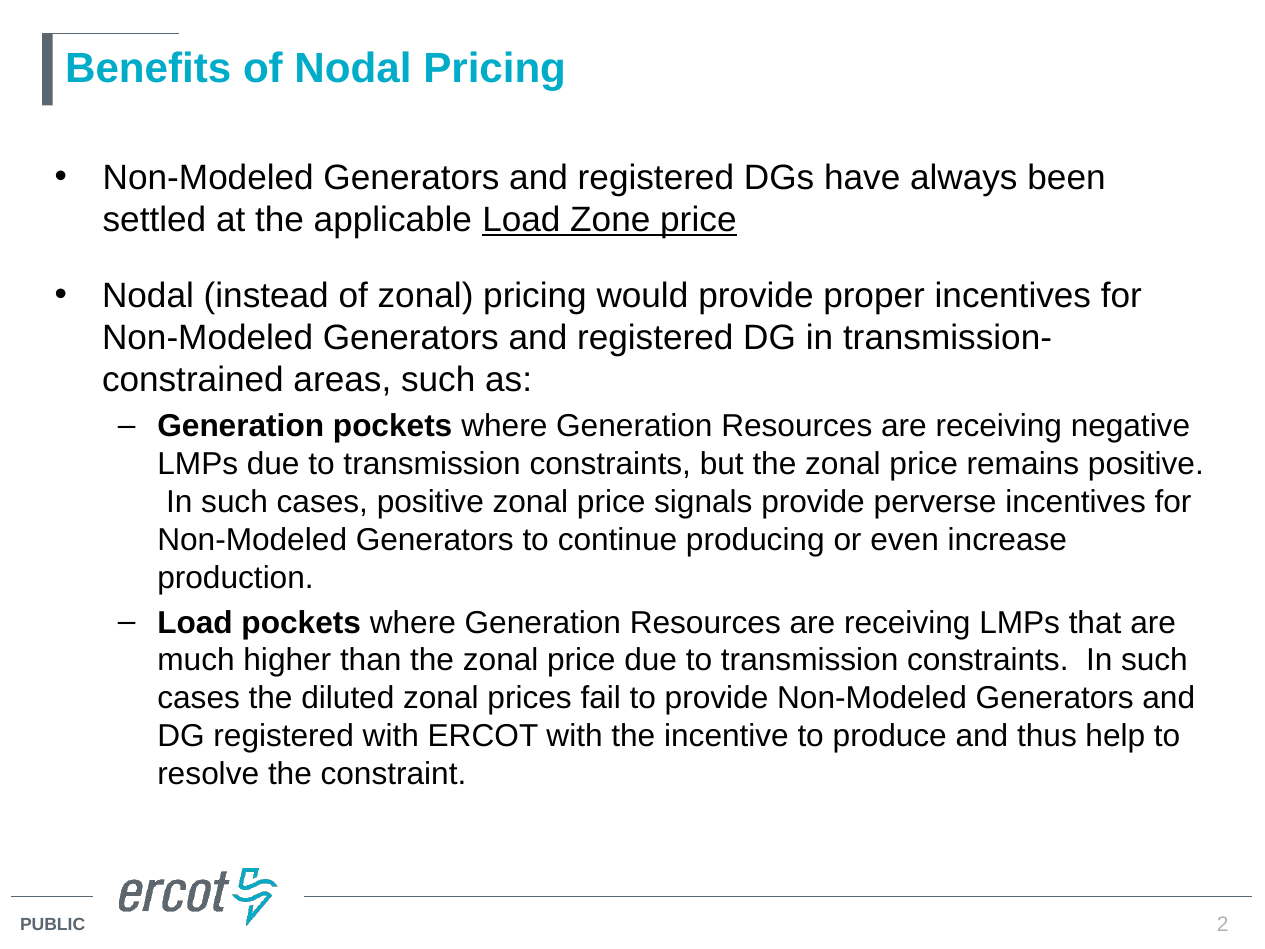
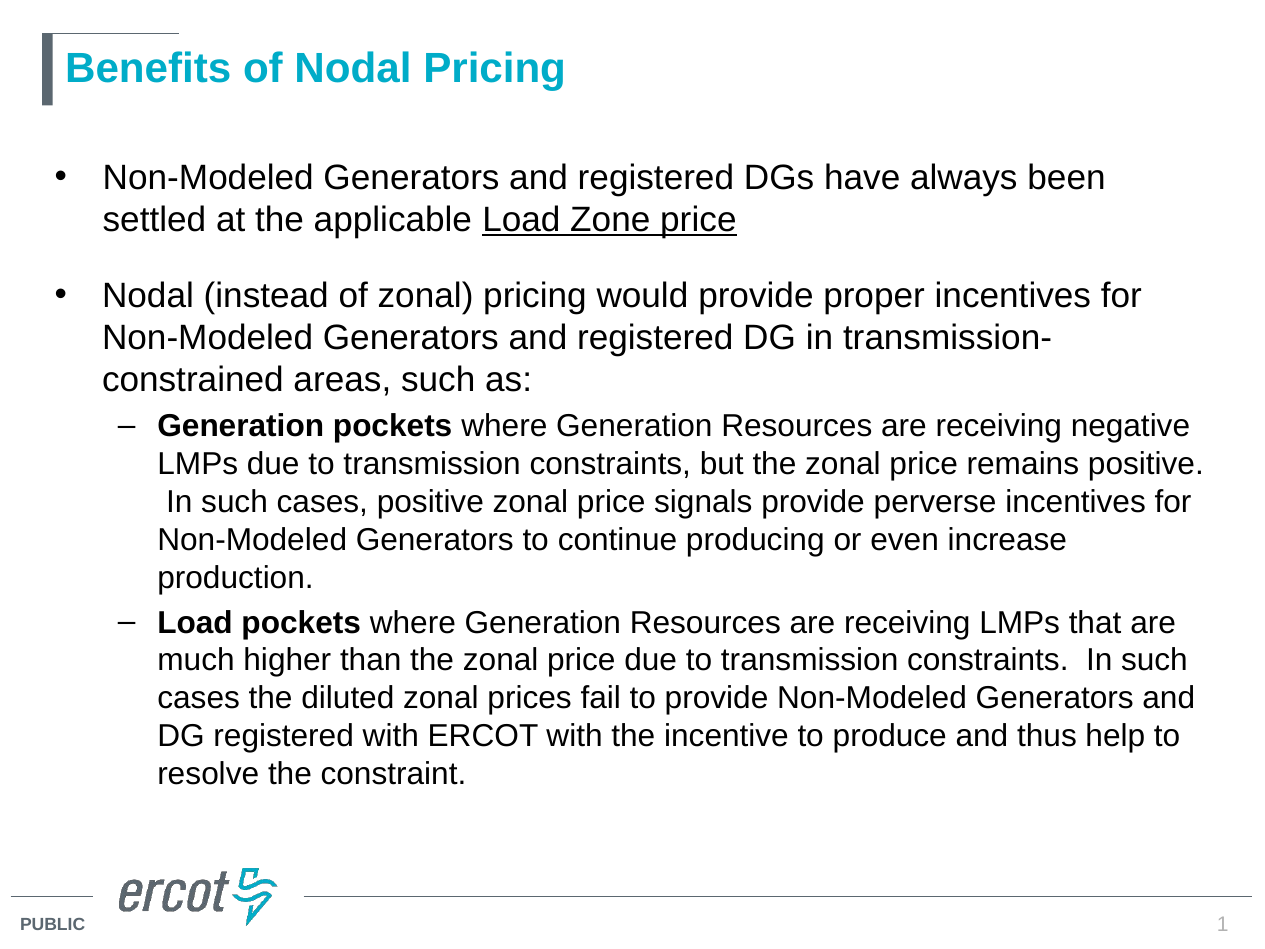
2: 2 -> 1 (1223, 924)
